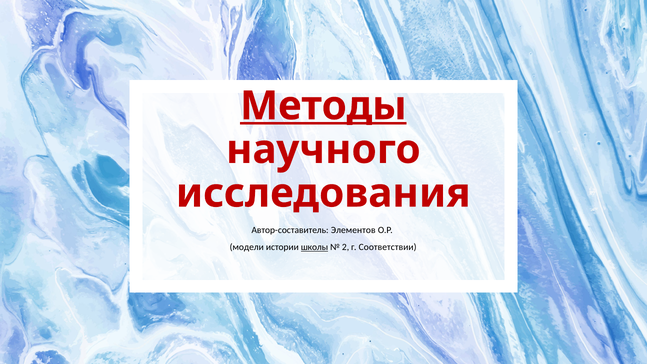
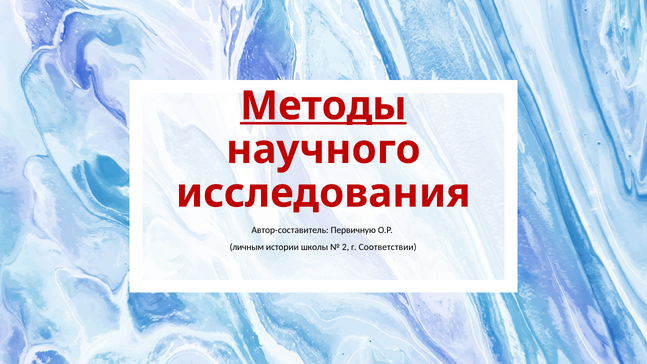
Элементов: Элементов -> Первичную (353, 230)
модели: модели -> личным (247, 247)
школы underline: present -> none (314, 247)
